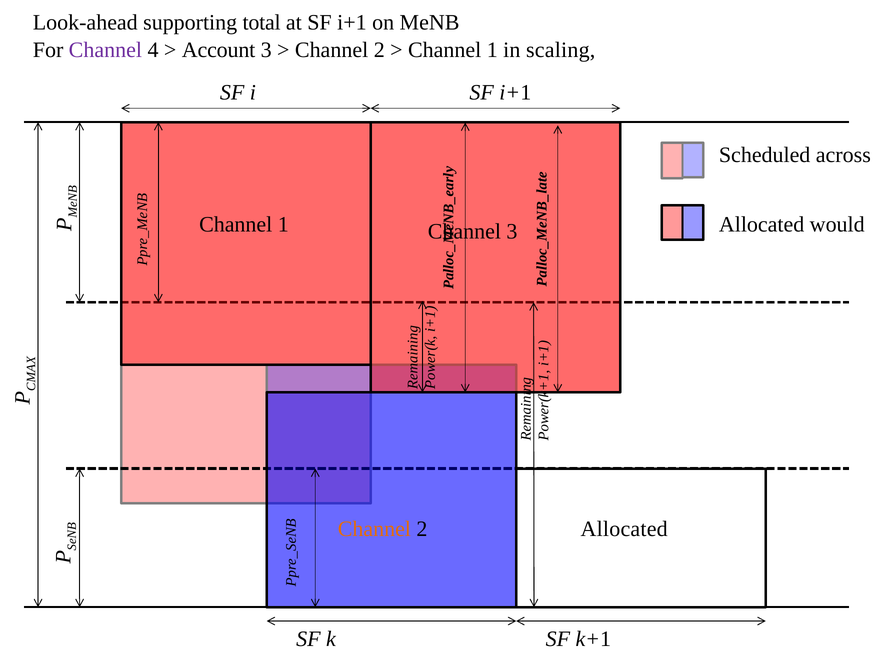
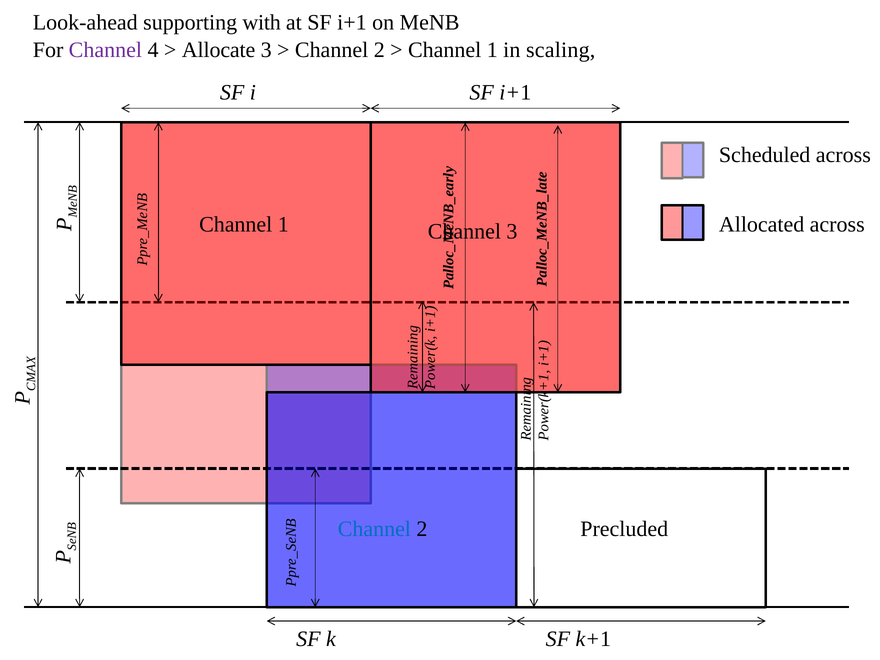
total: total -> with (262, 22)
Account: Account -> Allocate (219, 50)
Allocated would: would -> across (837, 224)
Channel colour: orange -> blue (374, 529)
Allocated: Allocated -> Precluded (624, 529)
